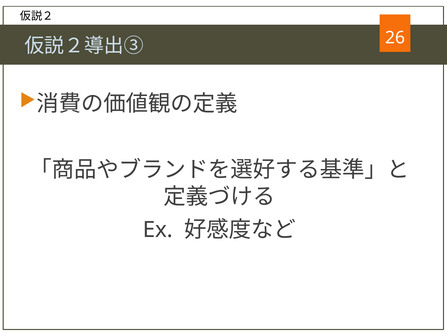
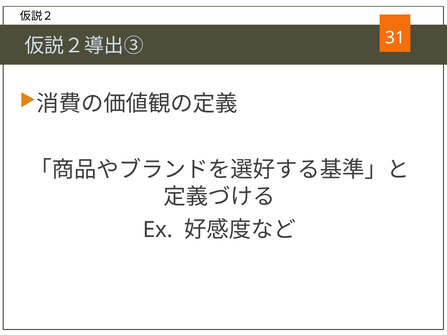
26: 26 -> 31 (395, 38)
